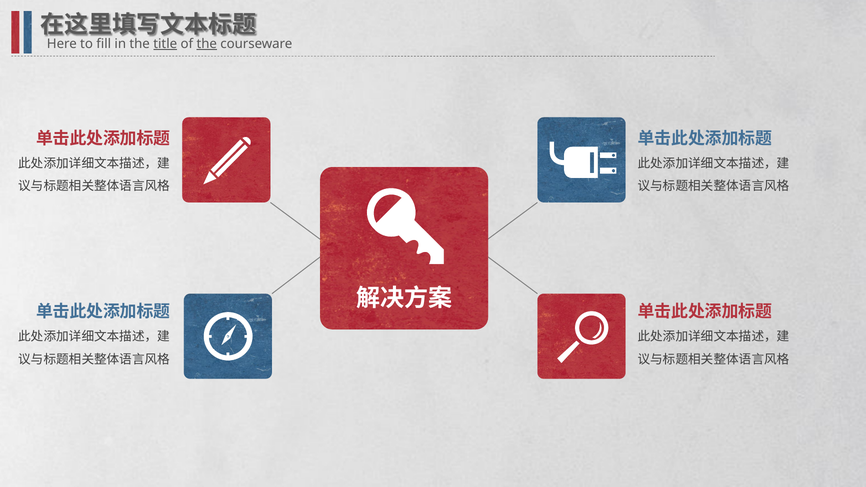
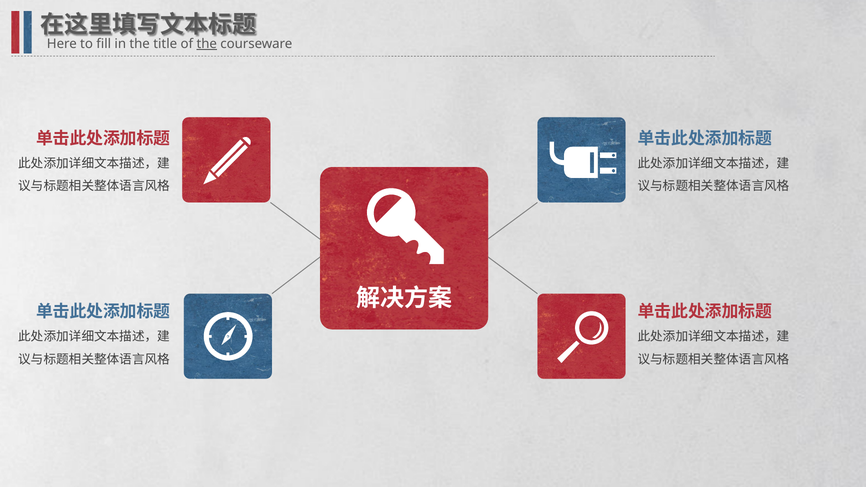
title underline: present -> none (165, 44)
